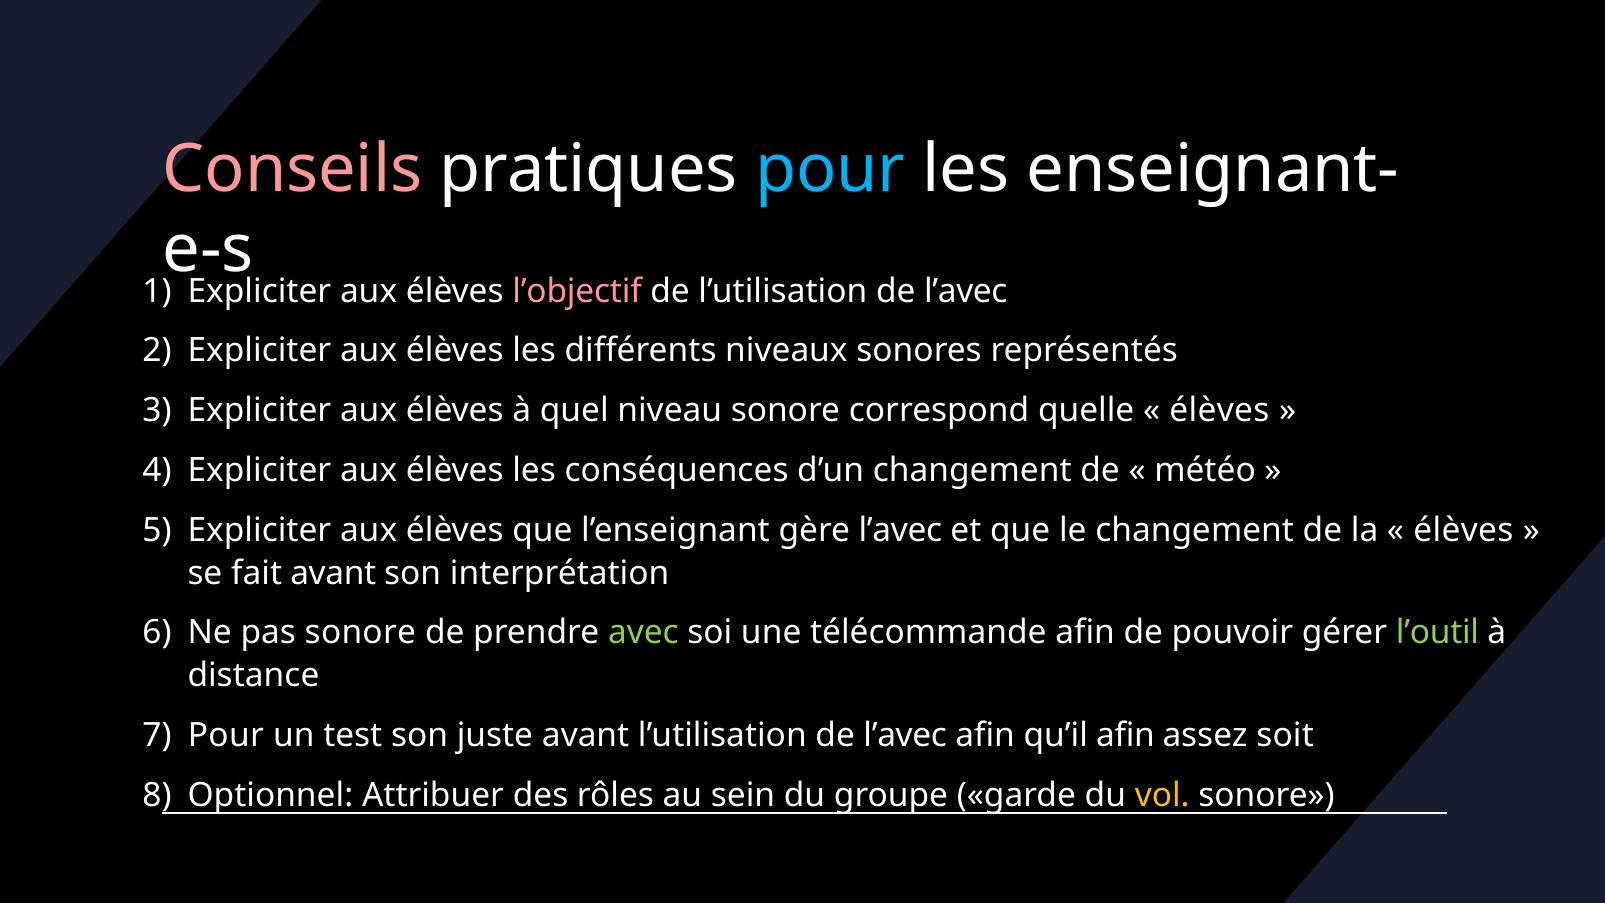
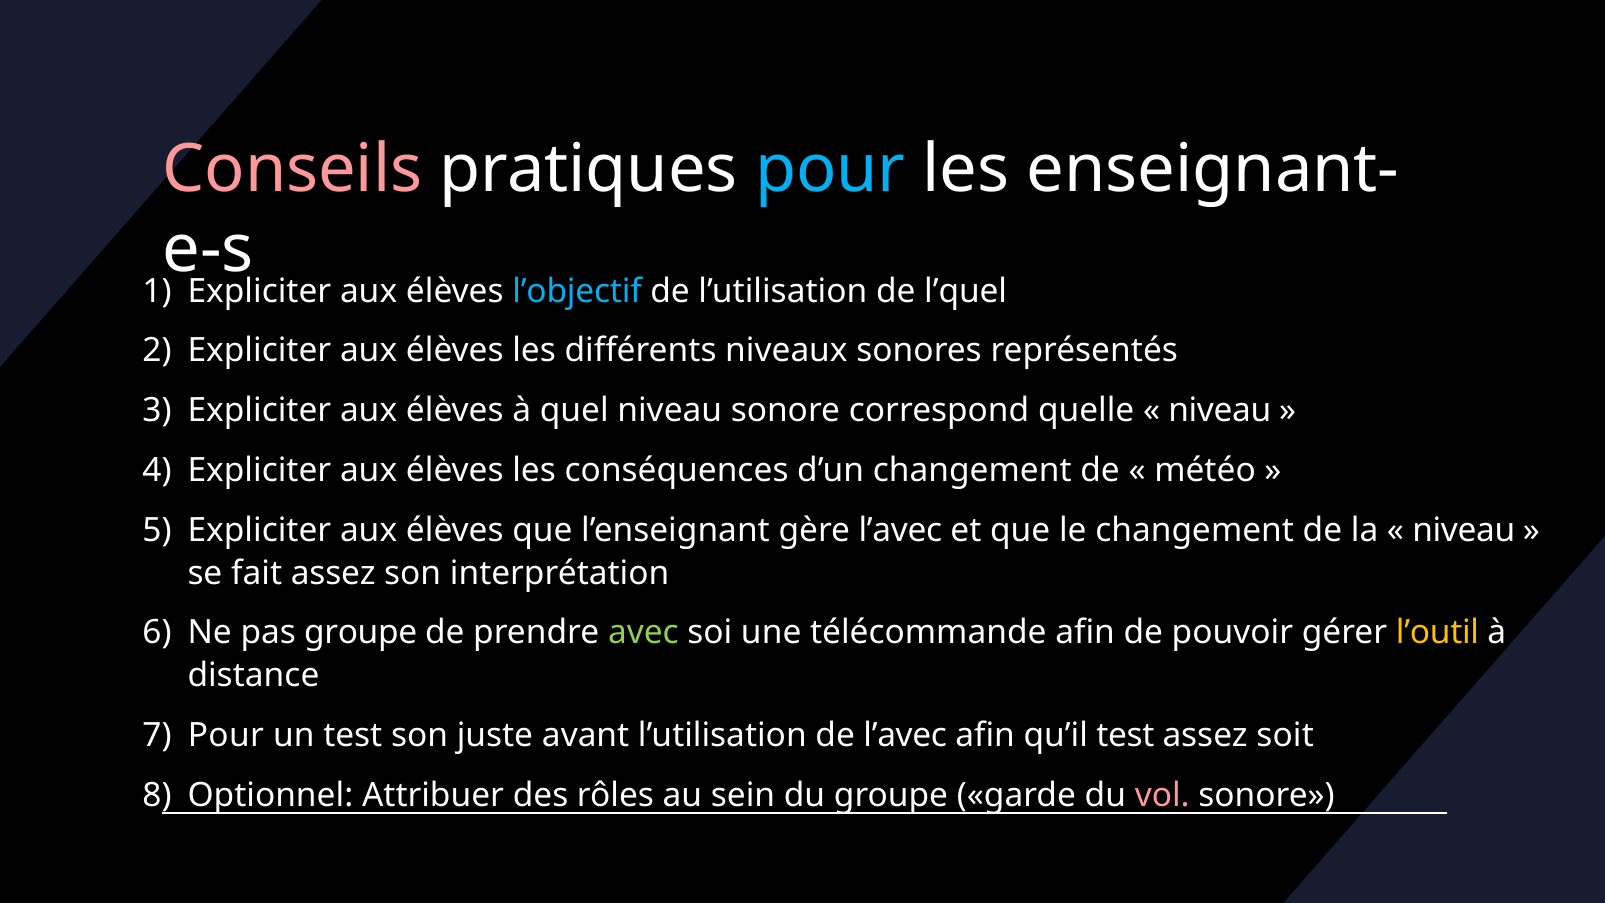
l’objectif colour: pink -> light blue (577, 291)
de l’utilisation de l’avec: l’avec -> l’quel (966, 291)
élèves: élèves -> niveau (1220, 410)
élèves: élèves -> niveau (1464, 530)
fait avant: avant -> assez (333, 573)
pas sonore: sonore -> groupe (361, 633)
l’outil colour: light green -> yellow (1438, 633)
qu’il afin: afin -> test (1125, 735)
vol colour: yellow -> pink (1162, 795)
